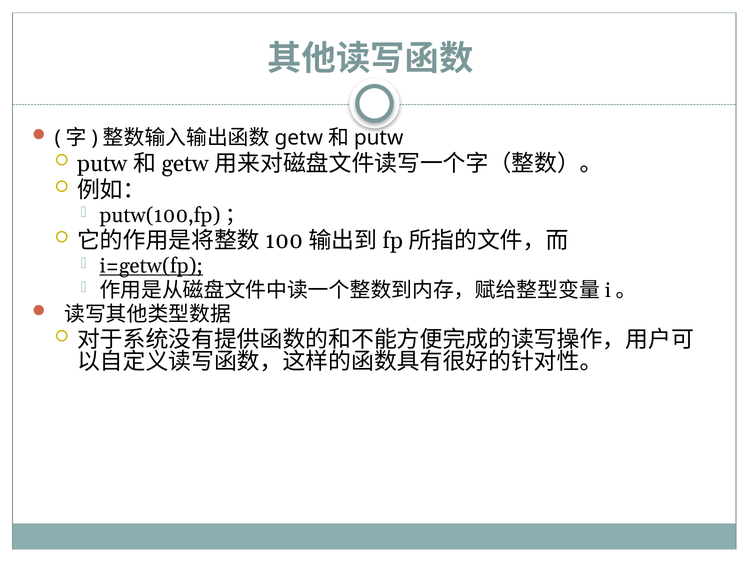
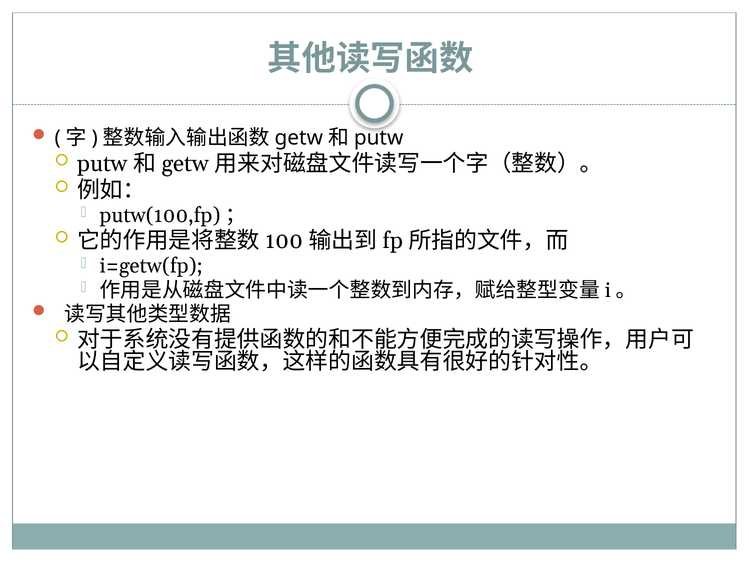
i=getw(fp underline: present -> none (151, 266)
